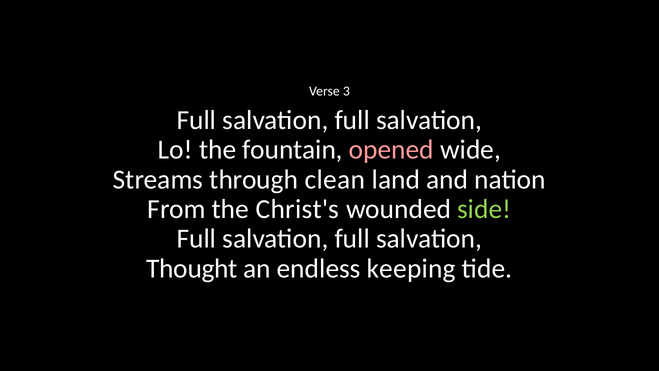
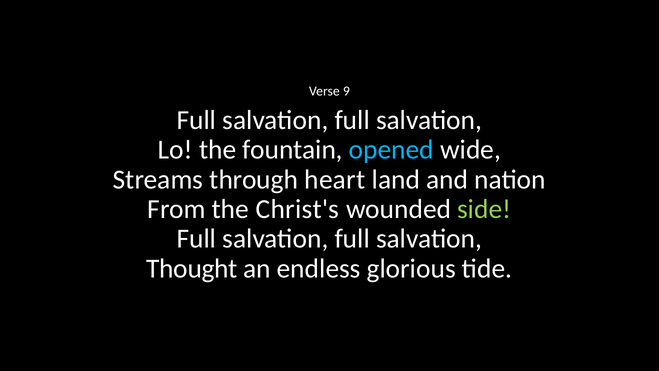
3: 3 -> 9 (346, 91)
opened colour: pink -> light blue (391, 150)
clean: clean -> heart (335, 179)
keeping: keeping -> glorious (411, 268)
